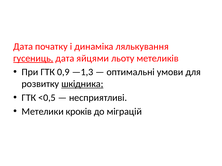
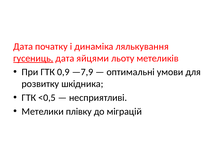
—1,3: —1,3 -> —7,9 (83, 72)
шкідника underline: present -> none (82, 84)
кроків: кроків -> плівку (79, 112)
